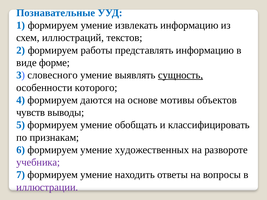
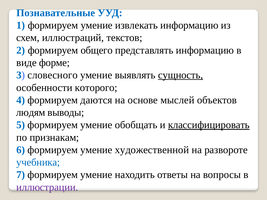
работы: работы -> общего (97, 50)
мотивы: мотивы -> мыслей (177, 100)
чувств: чувств -> людям (31, 113)
классифицировать underline: none -> present (209, 125)
художественных: художественных -> художественной (152, 150)
учебника colour: purple -> blue (38, 162)
